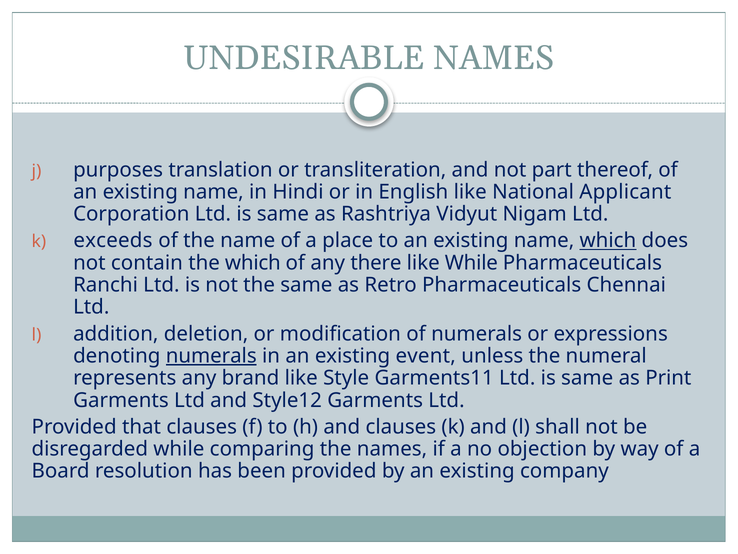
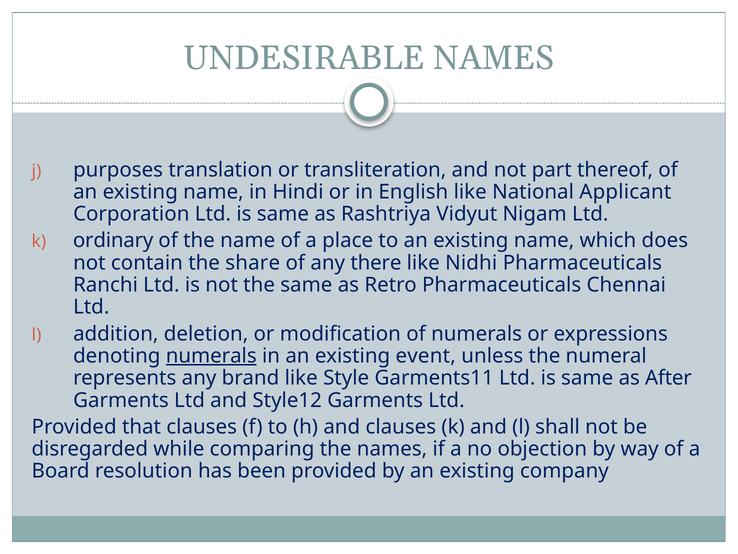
exceeds: exceeds -> ordinary (113, 240)
which underline: present -> none (608, 240)
the which: which -> share (253, 263)
like While: While -> Nidhi (471, 263)
Print: Print -> After (668, 378)
